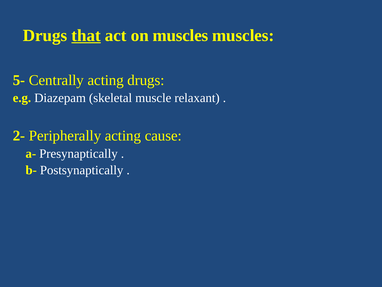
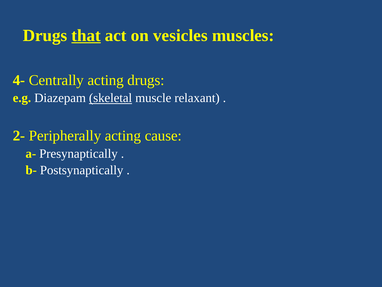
on muscles: muscles -> vesicles (180, 35)
5-: 5- -> 4- (19, 80)
skeletal underline: none -> present (111, 98)
